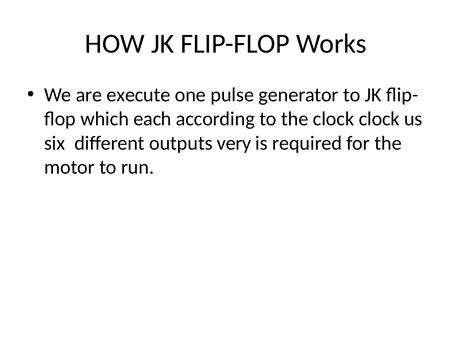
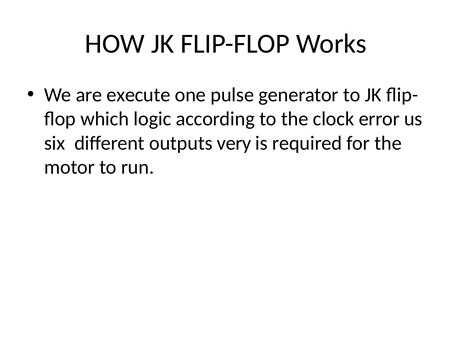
each: each -> logic (152, 119)
clock clock: clock -> error (379, 119)
